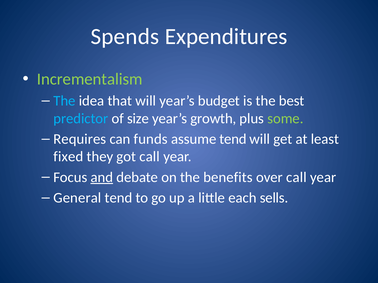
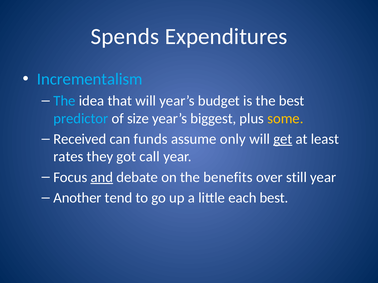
Incrementalism colour: light green -> light blue (90, 79)
growth: growth -> biggest (213, 119)
some colour: light green -> yellow (285, 119)
Requires: Requires -> Received (80, 139)
assume tend: tend -> only (233, 139)
get underline: none -> present (283, 139)
fixed: fixed -> rates (68, 157)
over call: call -> still (296, 177)
General: General -> Another (77, 198)
each sells: sells -> best (274, 198)
